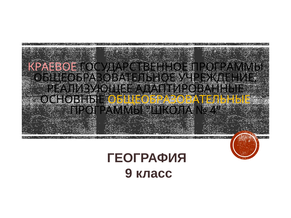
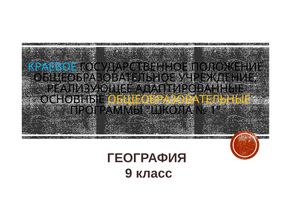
КРАЕВОЕ colour: pink -> light blue (52, 67)
ГОСУДАРСТВЕННОЕ ПРОГРАММЫ: ПРОГРАММЫ -> ПОЛОЖЕНИЕ (227, 67)
4: 4 -> 1 (216, 111)
